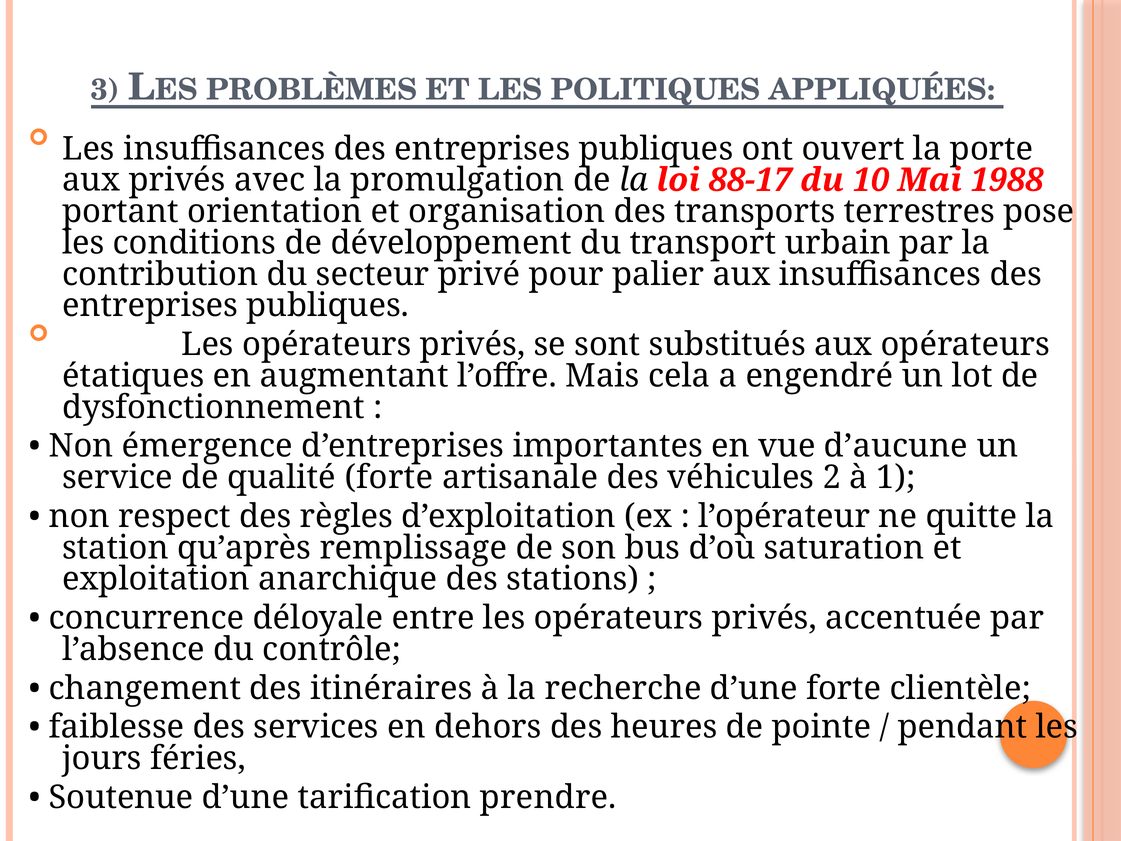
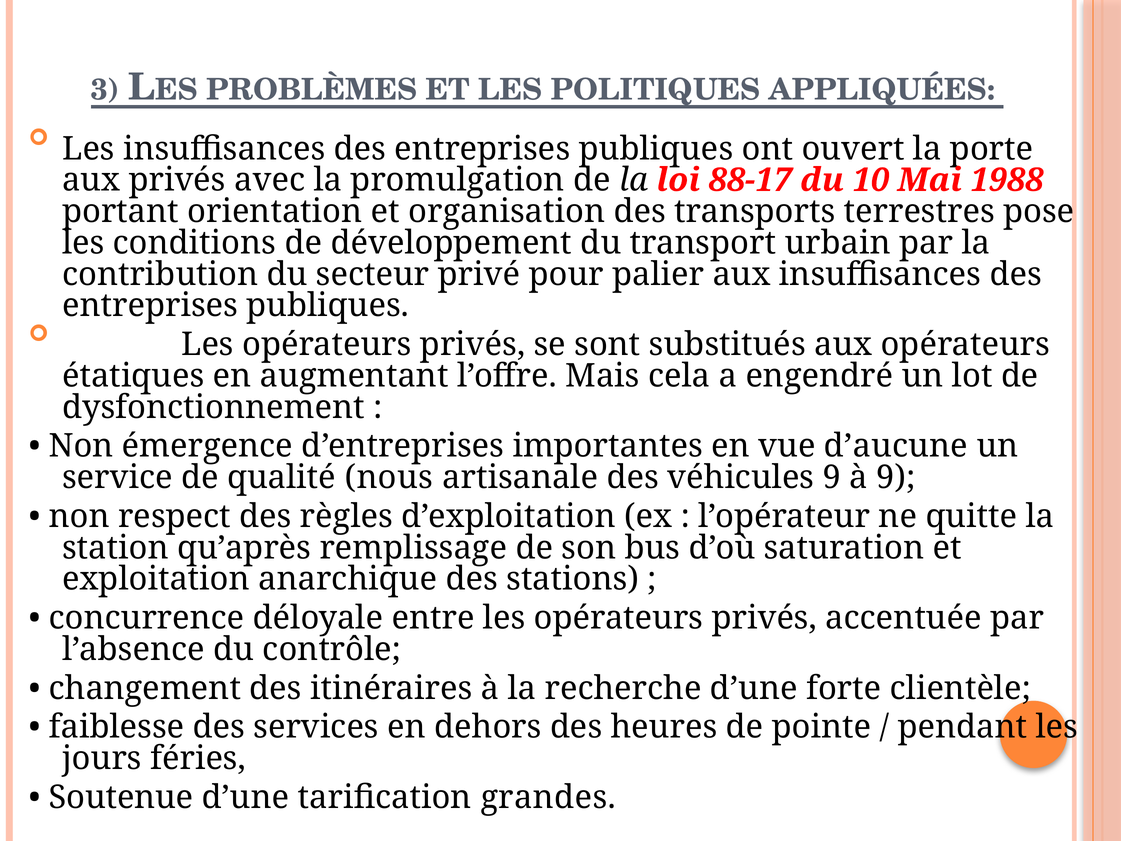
qualité forte: forte -> nous (389, 477)
véhicules 2: 2 -> 9 (832, 477)
à 1: 1 -> 9 (896, 477)
prendre: prendre -> grandes (548, 797)
